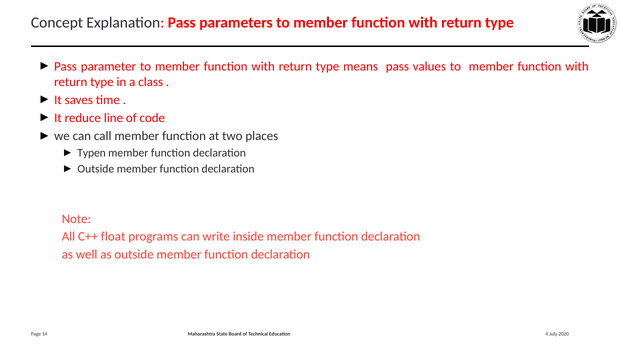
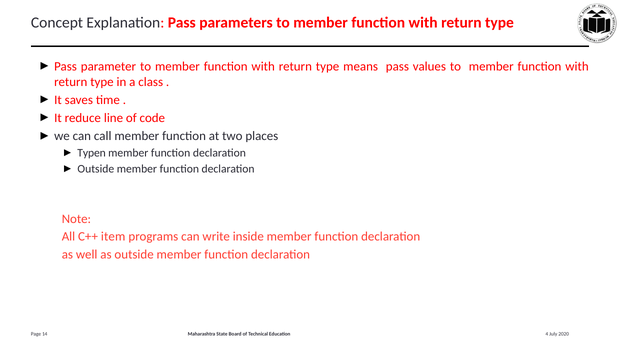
float: float -> item (113, 237)
